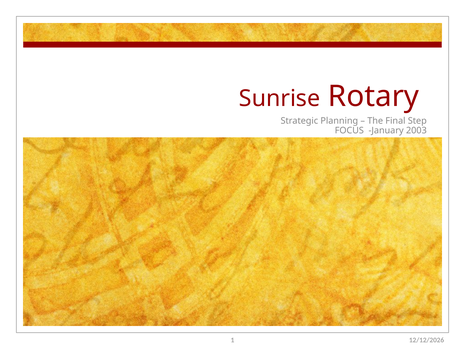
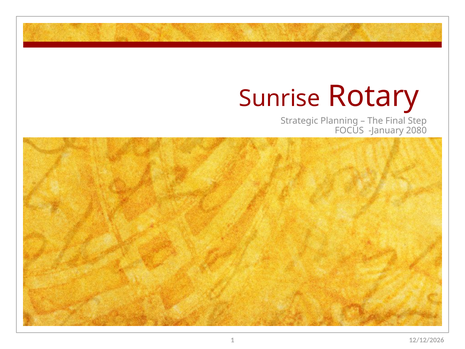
2003: 2003 -> 2080 (416, 131)
